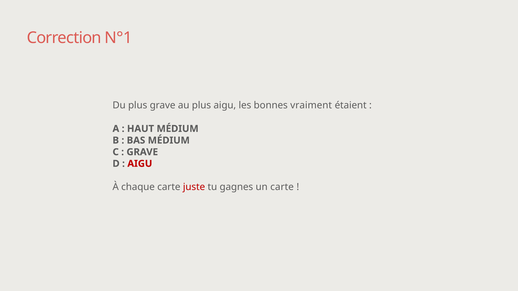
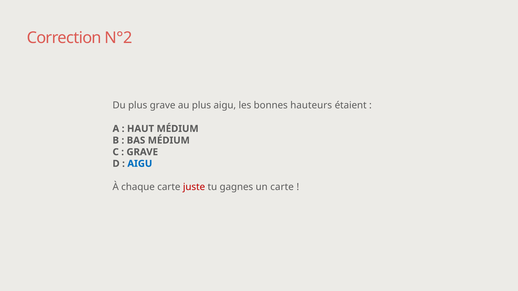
N°1: N°1 -> N°2 (118, 38)
vraiment: vraiment -> hauteurs (311, 106)
AIGU colour: red -> blue (140, 164)
